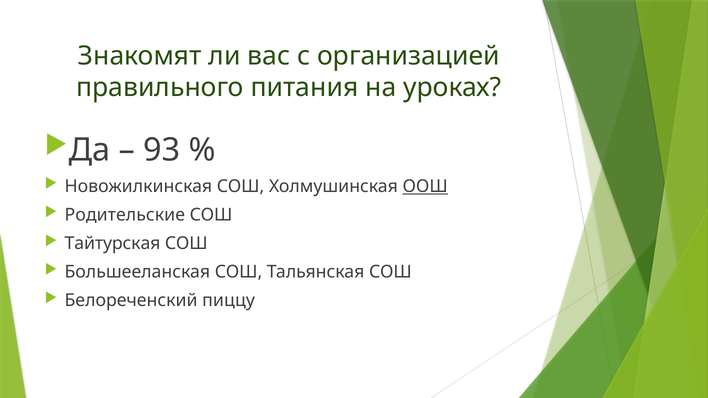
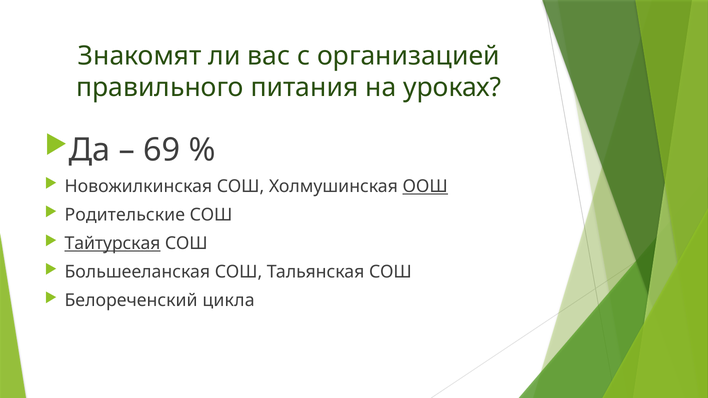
93: 93 -> 69 (162, 150)
Тайтурская underline: none -> present (113, 244)
пиццу: пиццу -> цикла (229, 301)
